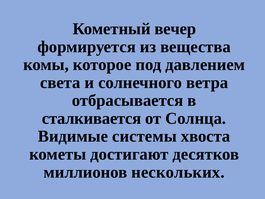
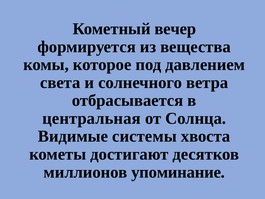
сталкивается: сталкивается -> центральная (91, 118)
нескольких: нескольких -> упоминание (178, 172)
